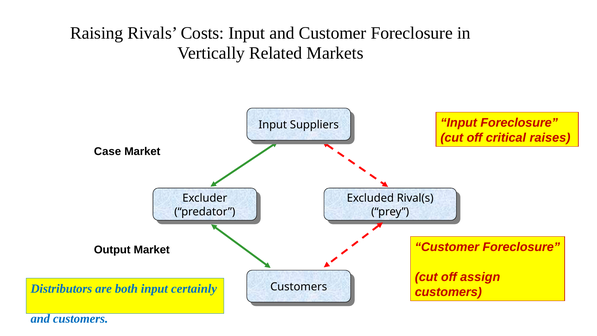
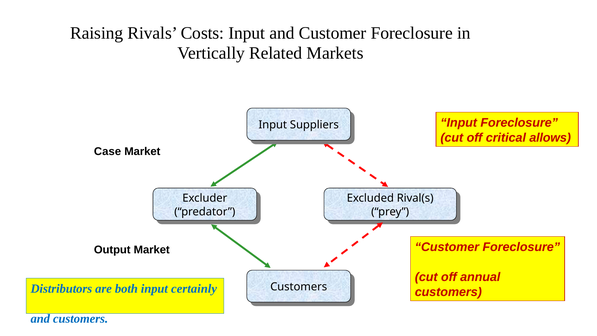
raises: raises -> allows (550, 138)
assign: assign -> annual (480, 277)
